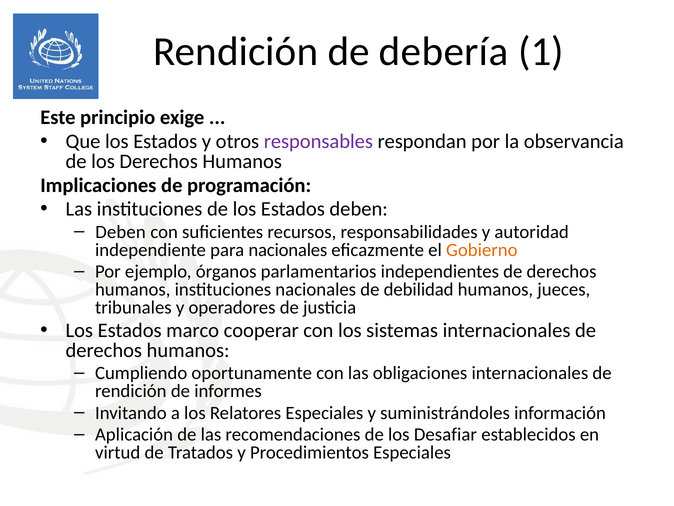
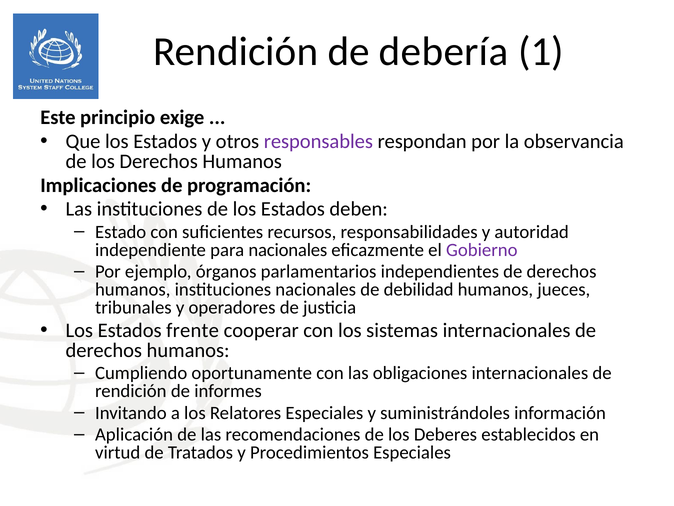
Deben: Deben -> Estado (121, 232)
Gobierno colour: orange -> purple (482, 250)
marco: marco -> frente (193, 330)
Desafiar: Desafiar -> Deberes (445, 434)
